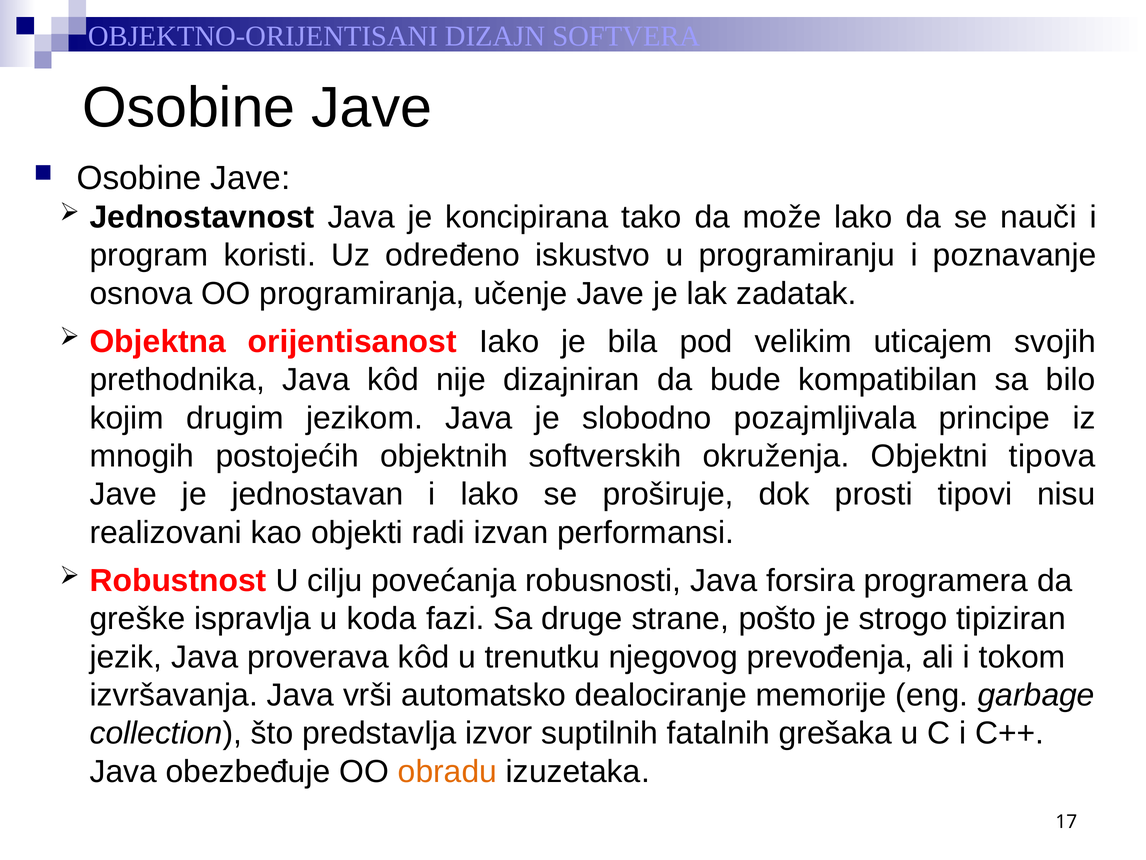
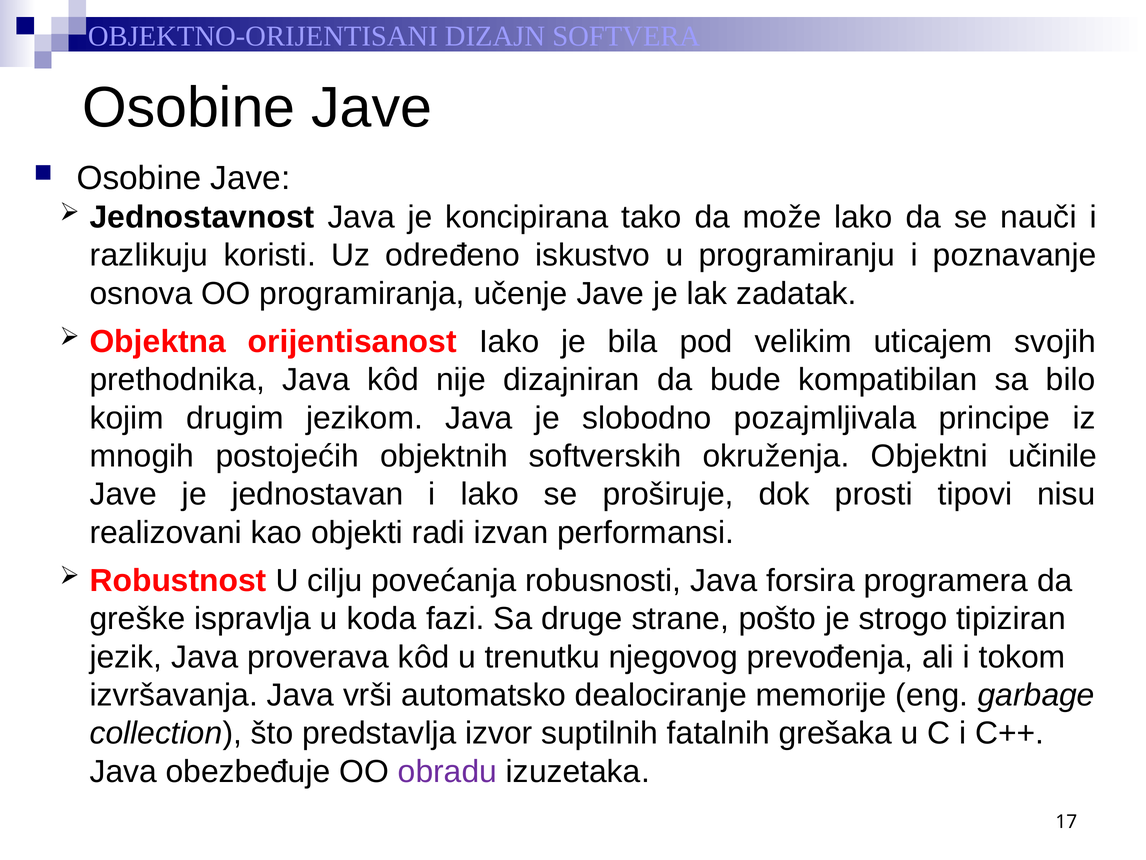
program: program -> razlikuju (149, 255)
tipova: tipova -> učinile (1053, 456)
obradu colour: orange -> purple (448, 771)
